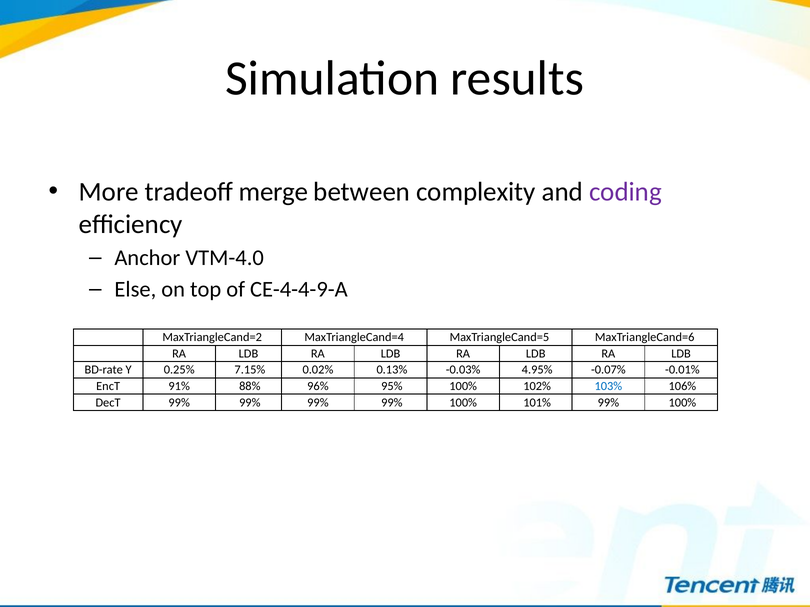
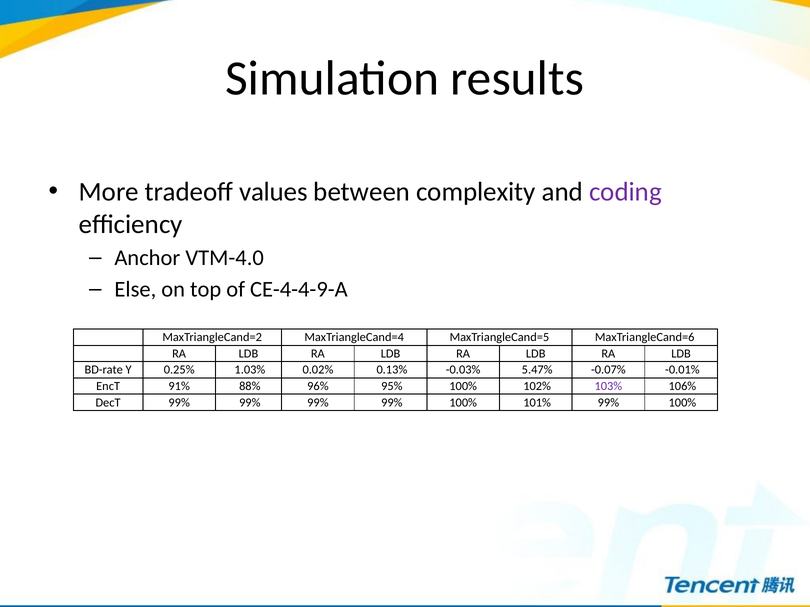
merge: merge -> values (273, 192)
7.15%: 7.15% -> 1.03% (250, 370)
4.95%: 4.95% -> 5.47% (537, 370)
103% colour: blue -> purple (608, 386)
